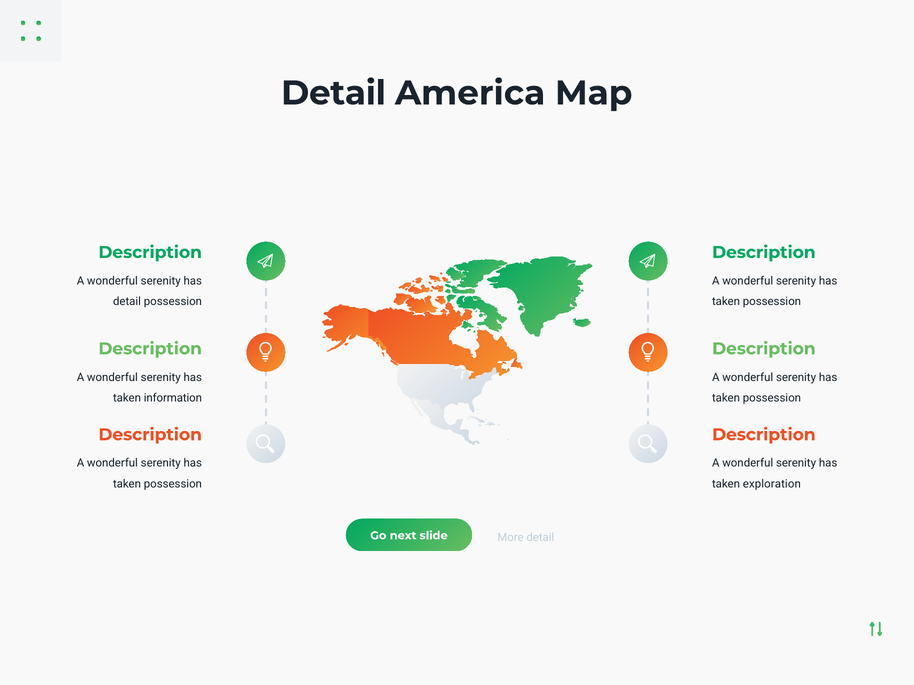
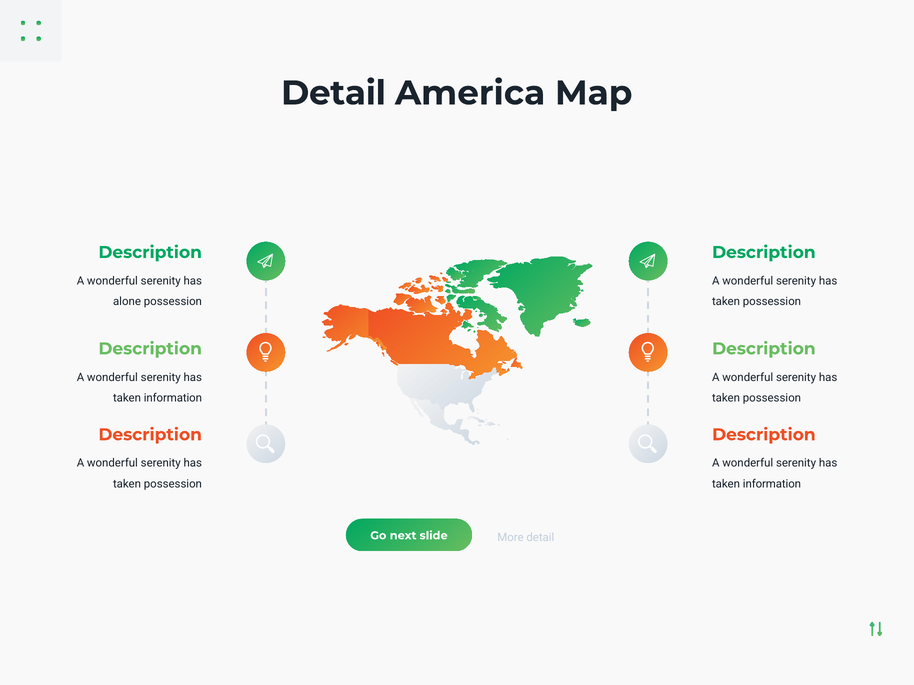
detail: detail -> alone (127, 302)
exploration: exploration -> information (772, 484)
